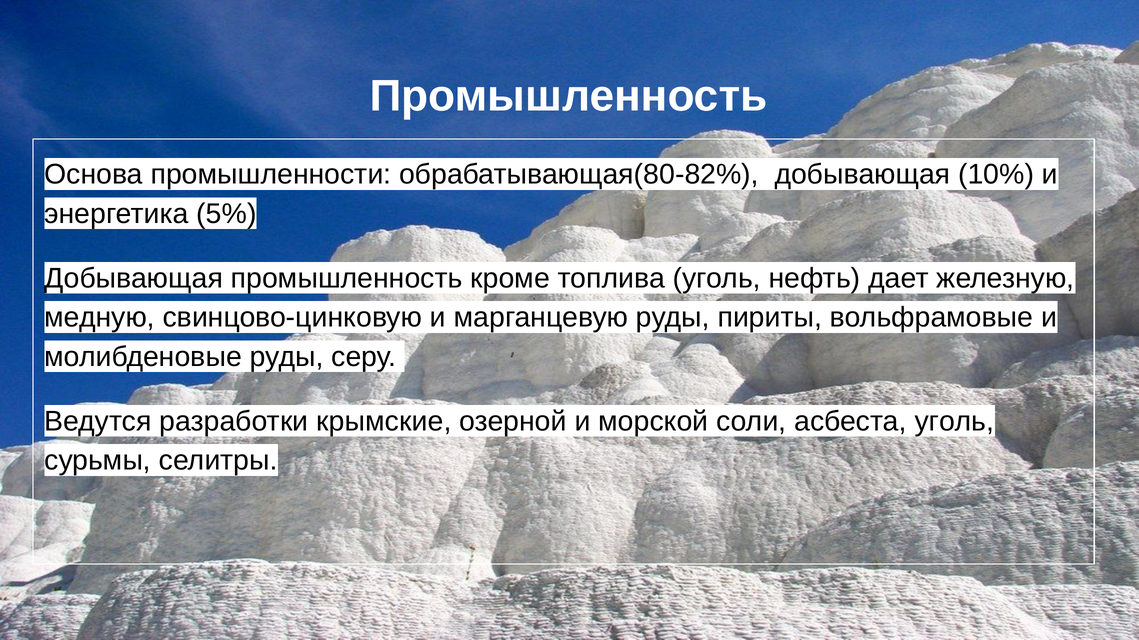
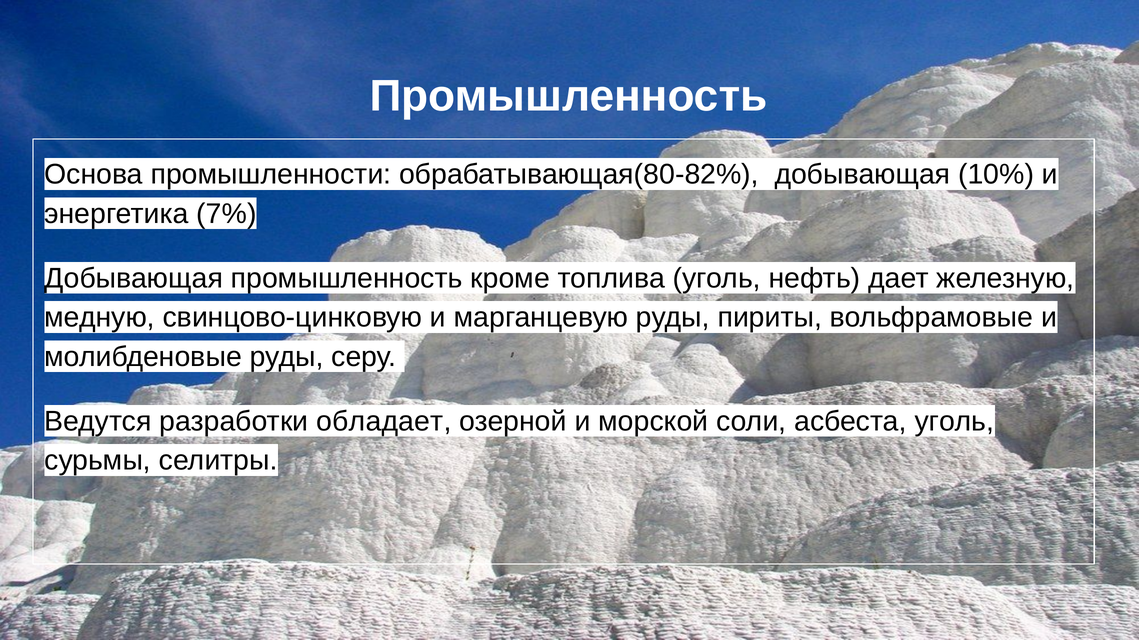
5%: 5% -> 7% (227, 214)
крымские: крымские -> обладает (384, 422)
